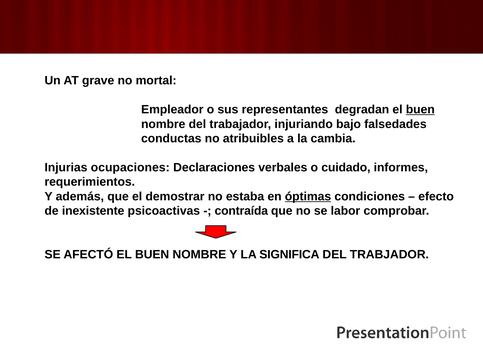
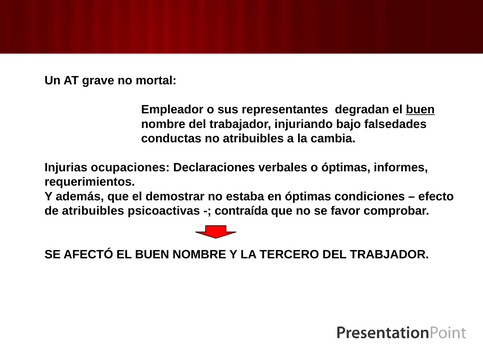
o cuidado: cuidado -> óptimas (346, 168)
óptimas underline: present -> none (308, 197)
de inexistente: inexistente -> atribuibles (93, 211)
labor: labor -> favor (345, 211)
SIGNIFICA: SIGNIFICA -> TERCERO (289, 255)
